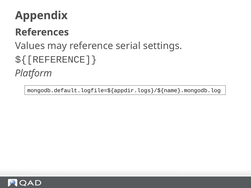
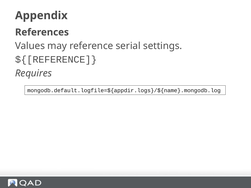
Platform: Platform -> Requires (33, 73)
